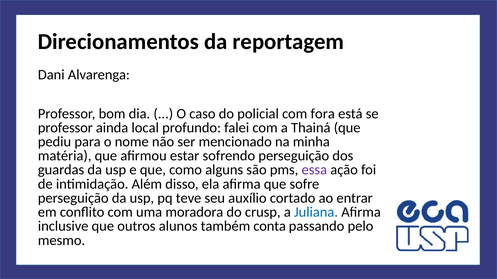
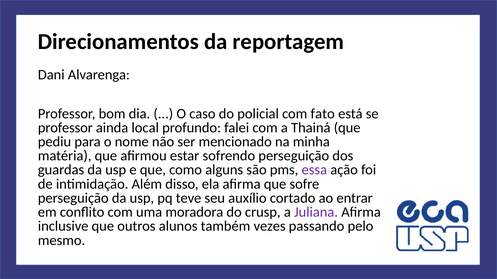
fora: fora -> fato (323, 114)
Juliana colour: blue -> purple (316, 213)
conta: conta -> vezes (270, 227)
